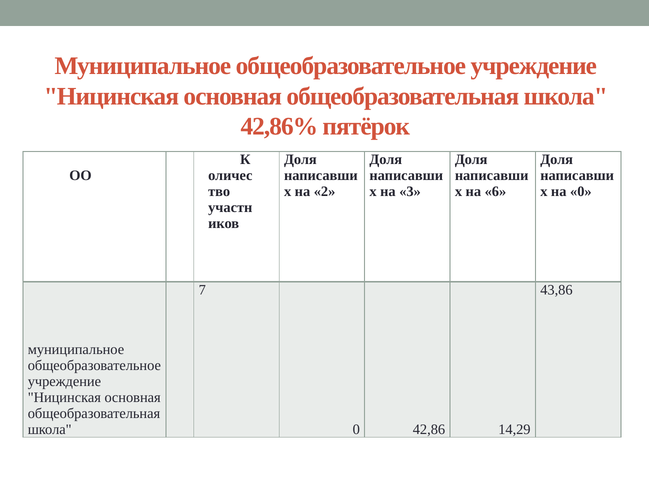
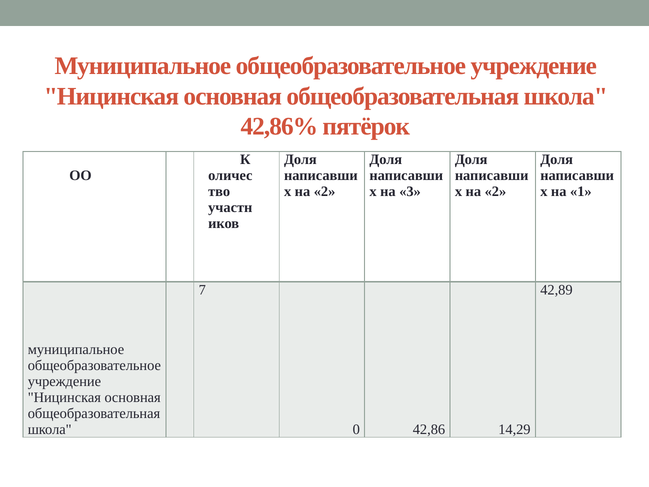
6: 6 -> 2 (495, 192)
на 0: 0 -> 1 (581, 192)
43,86: 43,86 -> 42,89 (556, 290)
